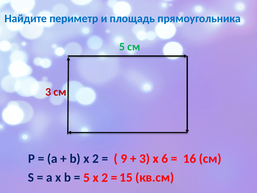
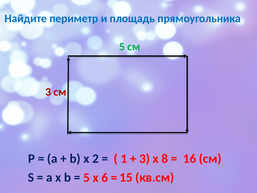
9: 9 -> 1 (124, 159)
6: 6 -> 8 (165, 159)
2: 2 -> 6 (105, 177)
